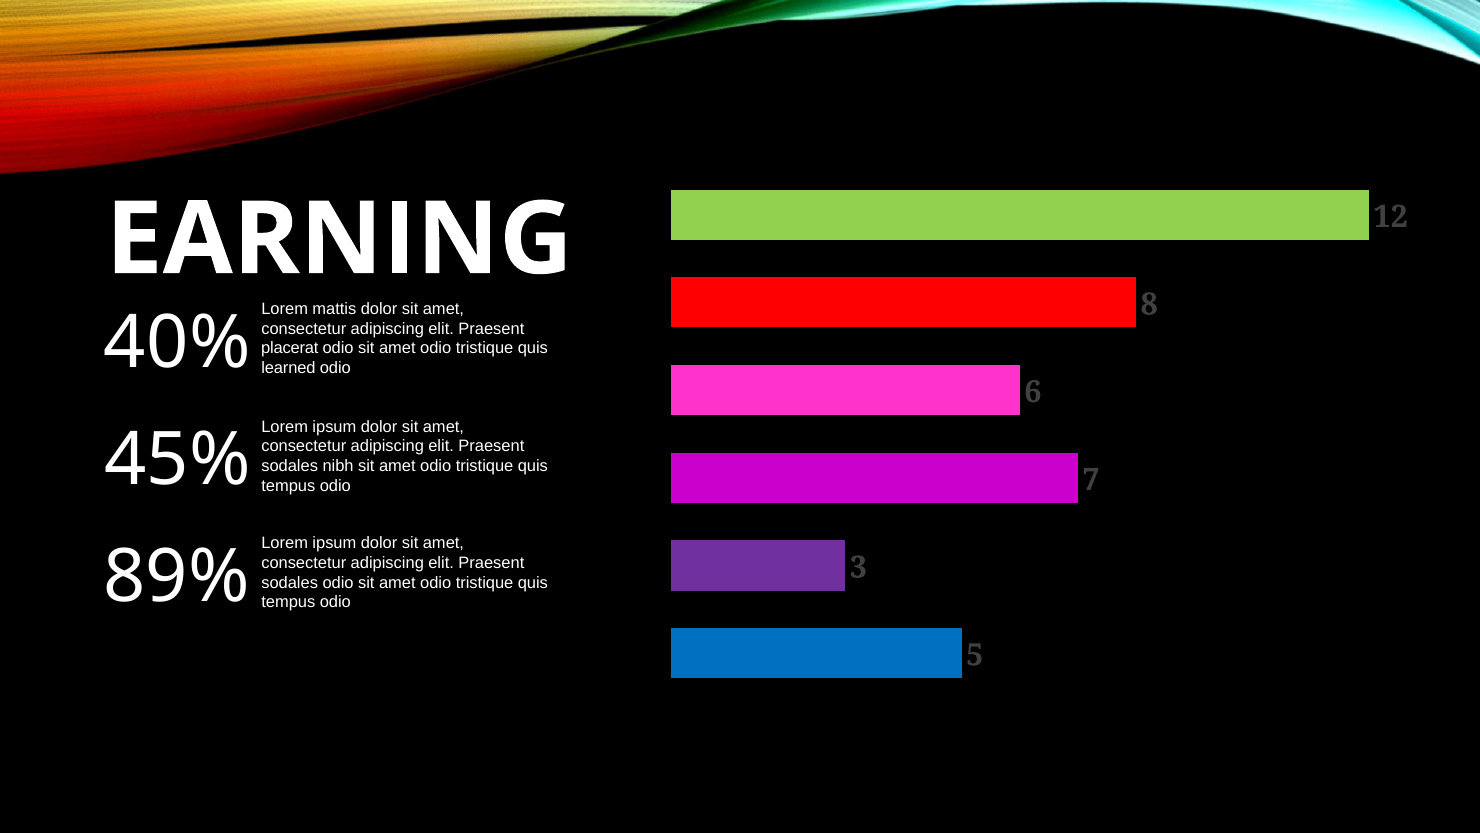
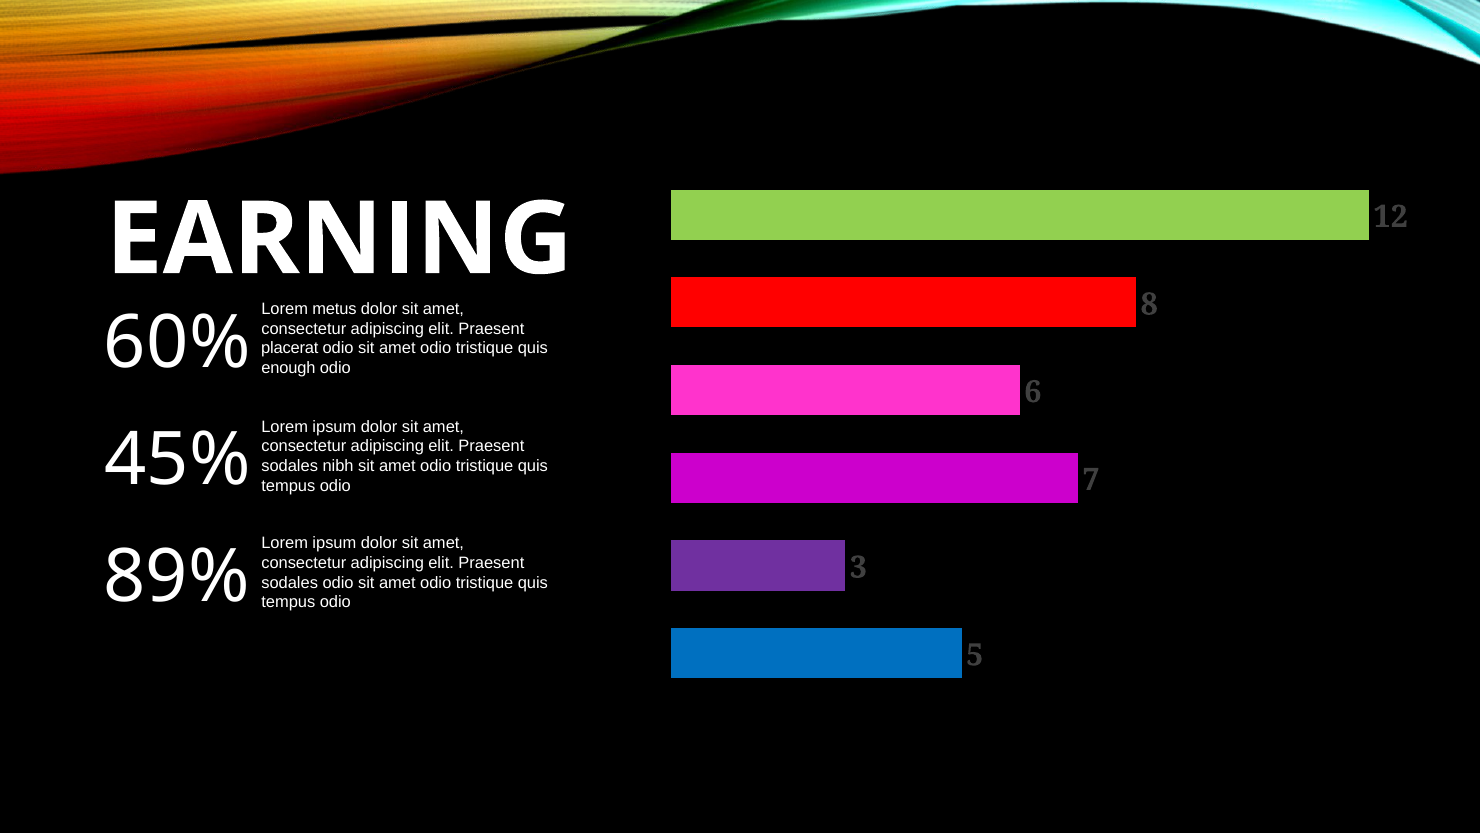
mattis: mattis -> metus (334, 309)
40%: 40% -> 60% (177, 342)
learned: learned -> enough (288, 368)
